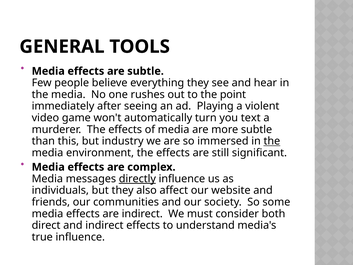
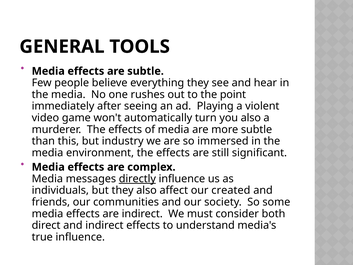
you text: text -> also (251, 118)
the underline: present -> none (272, 141)
website: website -> created (231, 190)
